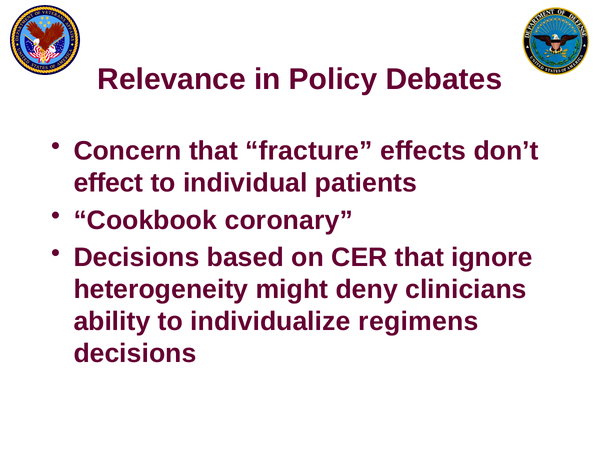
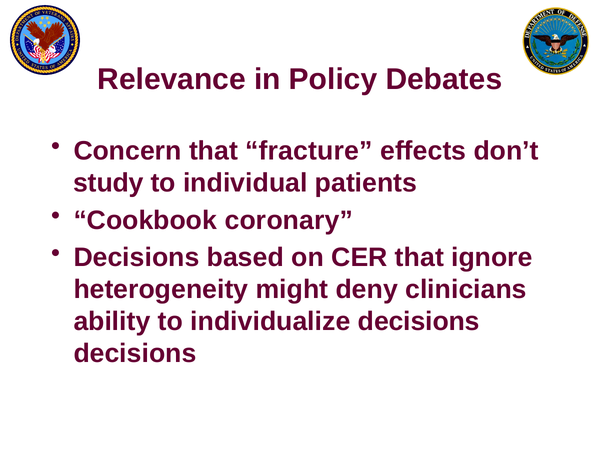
effect: effect -> study (108, 183)
individualize regimens: regimens -> decisions (419, 322)
